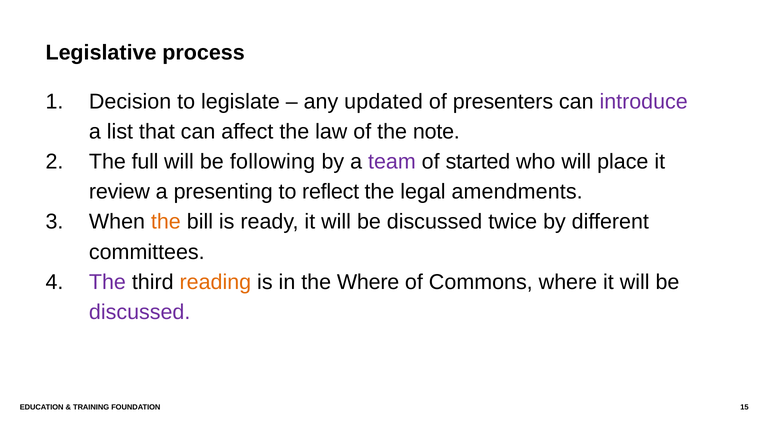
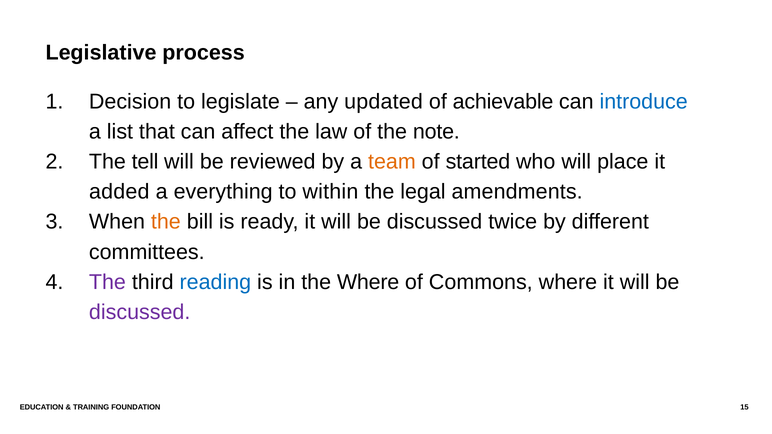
presenters: presenters -> achievable (503, 102)
introduce colour: purple -> blue (644, 102)
full: full -> tell (145, 162)
following: following -> reviewed (273, 162)
team colour: purple -> orange (392, 162)
review: review -> added (119, 192)
presenting: presenting -> everything (223, 192)
reflect: reflect -> within (330, 192)
reading colour: orange -> blue (215, 282)
